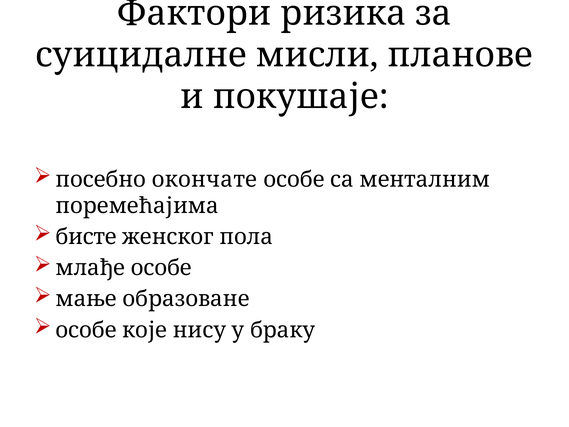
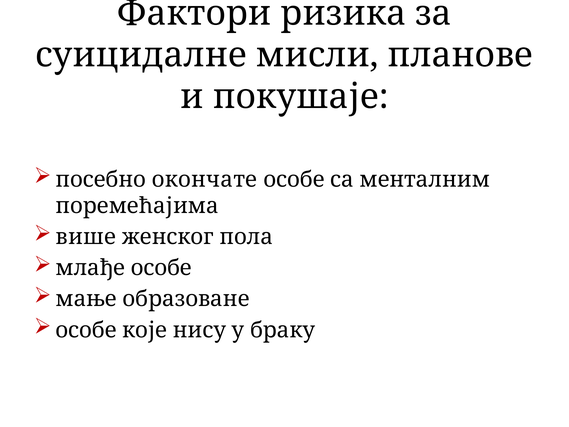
бисте: бисте -> више (86, 237)
